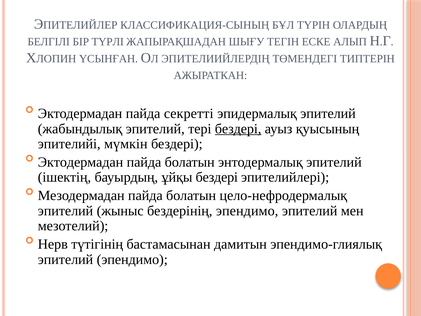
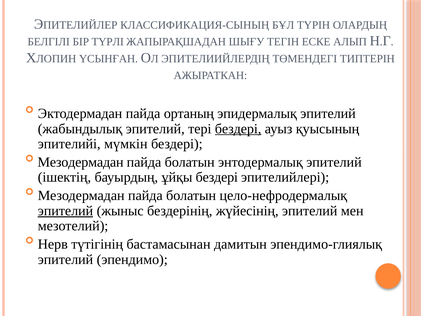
секретті: секретті -> ортаның (189, 113)
Эктодермадан: Эктодермадан -> Мезодермадан (81, 162)
эпителий underline: none -> present (65, 211)
бездерінің эпендимо: эпендимо -> жүйесінің (247, 211)
